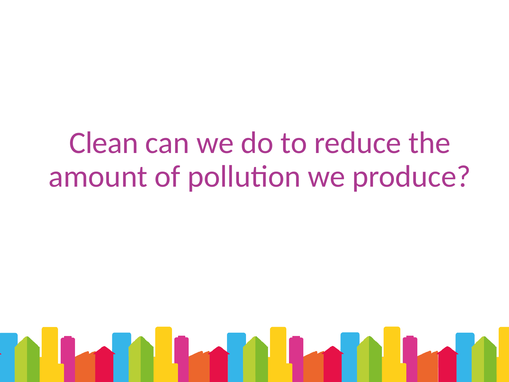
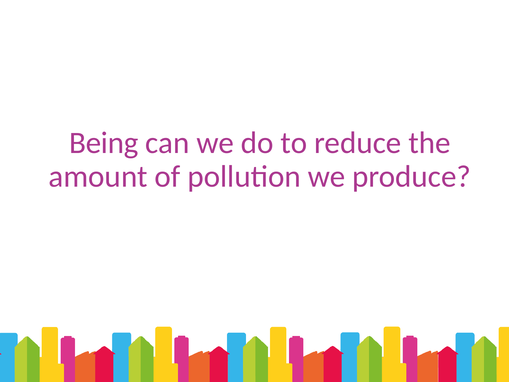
Clean: Clean -> Being (104, 143)
